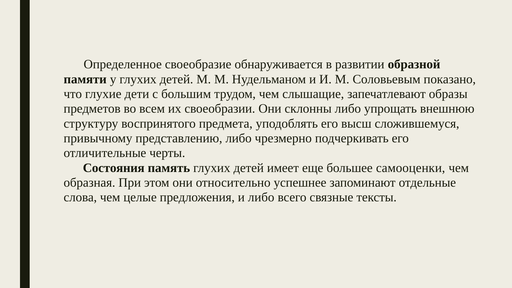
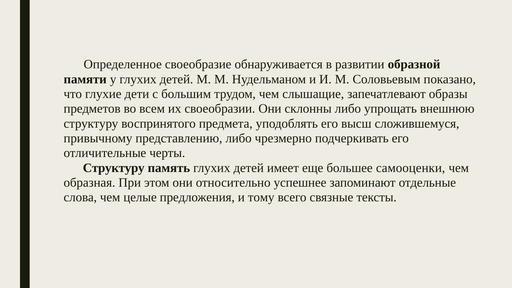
Состояния: Состояния -> Структуру (114, 168)
и либо: либо -> тому (261, 197)
